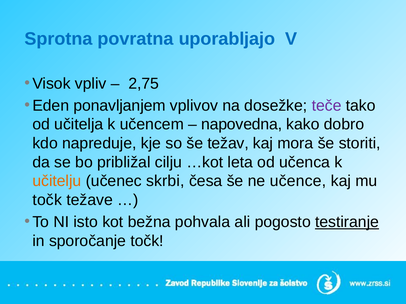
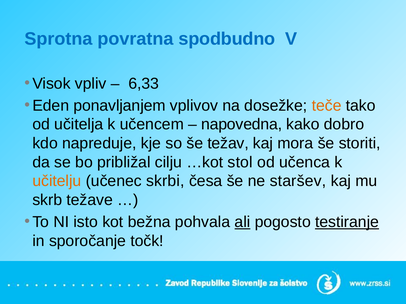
uporabljajo: uporabljajo -> spodbudno (227, 39)
2,75: 2,75 -> 6,33 (144, 84)
teče colour: purple -> orange (327, 106)
leta: leta -> stol (240, 162)
učence: učence -> staršev (298, 181)
točk: točk -> skrb (47, 200)
ali underline: none -> present (242, 222)
